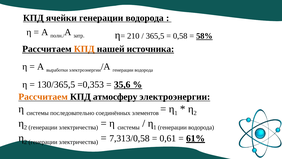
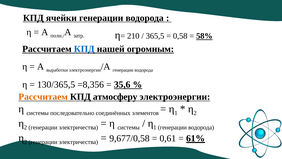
КПД colour: orange -> blue (84, 49)
источника: источника -> огромным (150, 49)
=0,353: =0,353 -> =8,356 (91, 84)
7,313/0,58: 7,313/0,58 -> 9,677/0,58 (129, 138)
